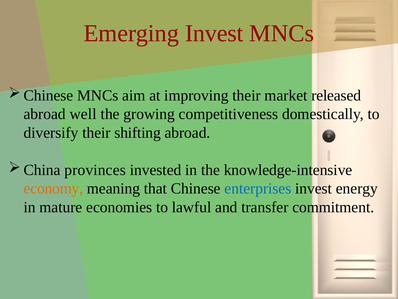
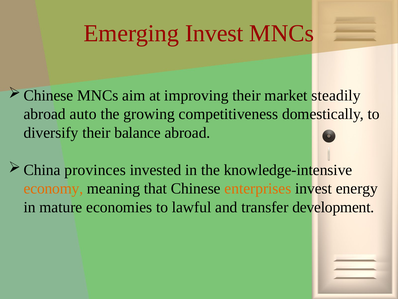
released: released -> steadily (336, 95)
well: well -> auto (83, 114)
shifting: shifting -> balance (138, 132)
enterprises colour: blue -> orange (258, 188)
commitment: commitment -> development (333, 207)
